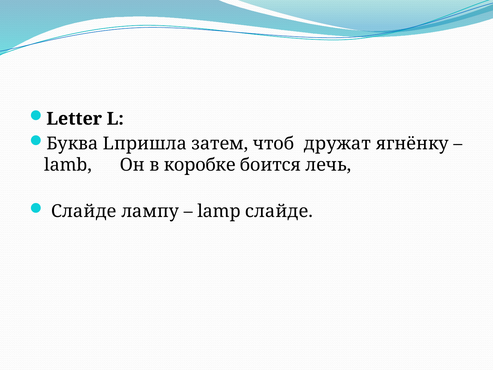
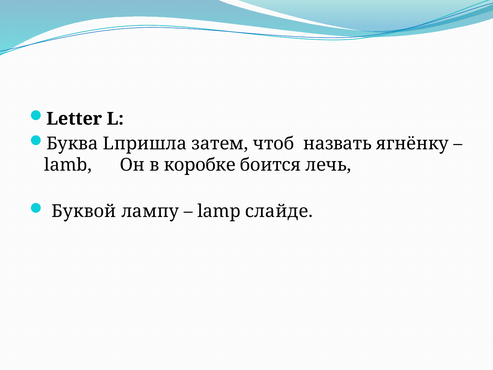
дружат: дружат -> назвать (338, 144)
Слайде: Слайде -> Буквой (84, 211)
